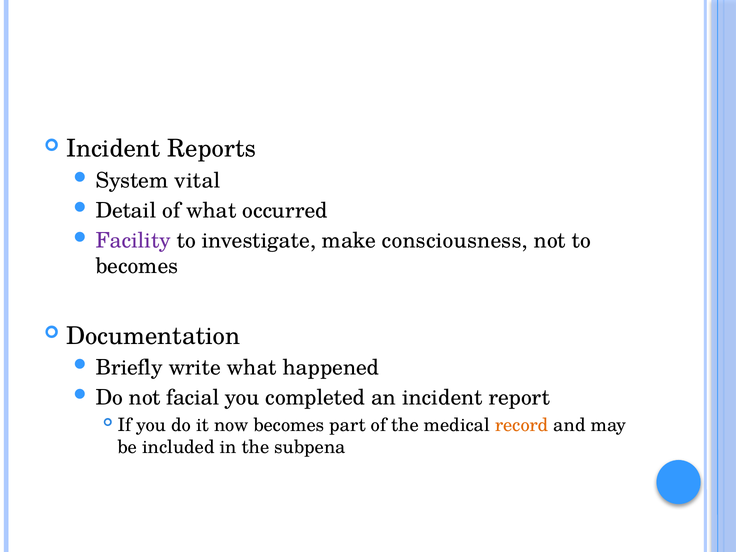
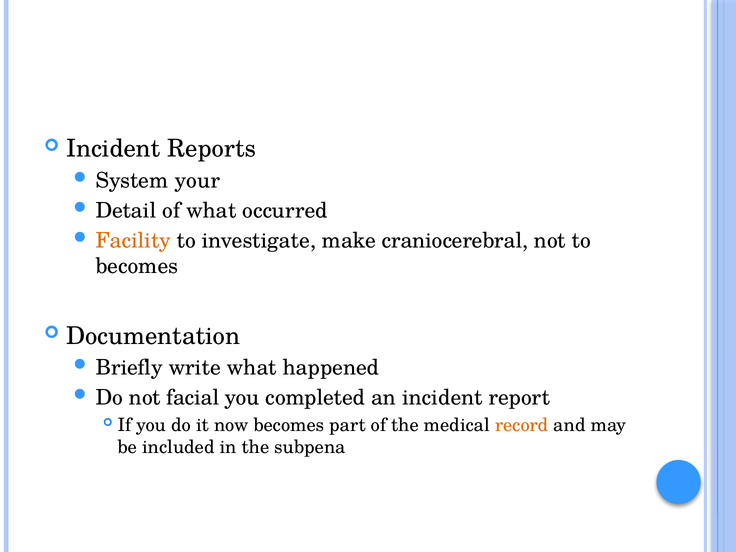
vital: vital -> your (197, 181)
Facility colour: purple -> orange (133, 241)
consciousness: consciousness -> craniocerebral (455, 241)
